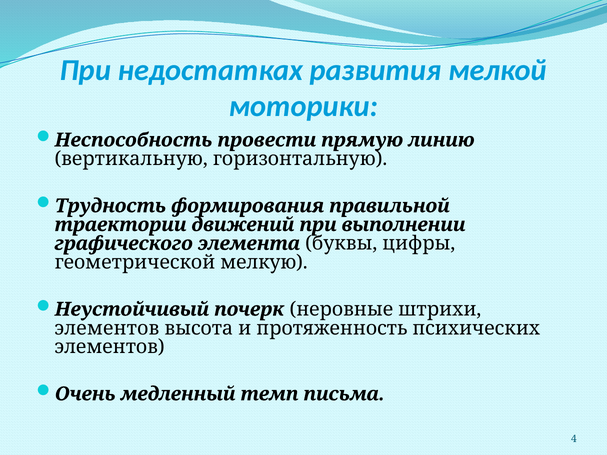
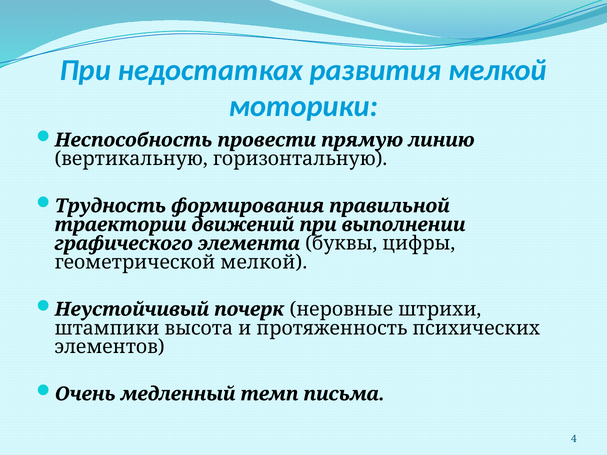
геометрической мелкую: мелкую -> мелкой (264, 262)
элементов: элементов -> штампики (107, 328)
